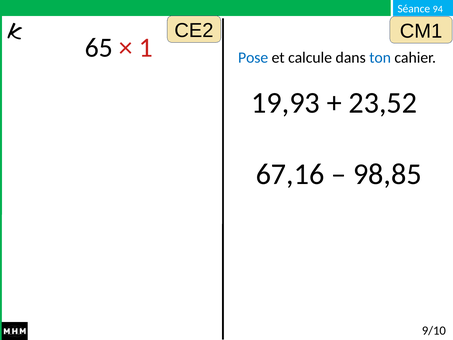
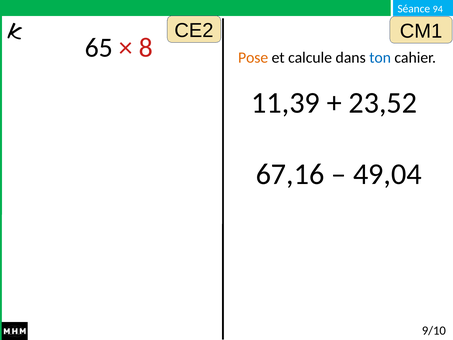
1: 1 -> 8 (146, 48)
Pose colour: blue -> orange (253, 57)
19,93: 19,93 -> 11,39 (286, 103)
98,85: 98,85 -> 49,04 (387, 174)
